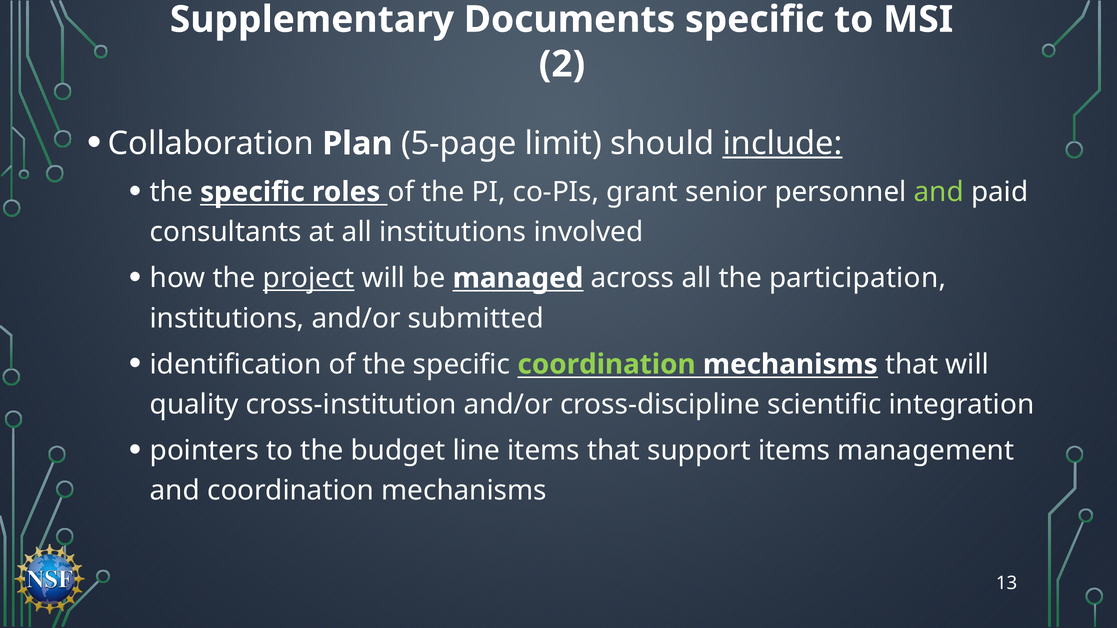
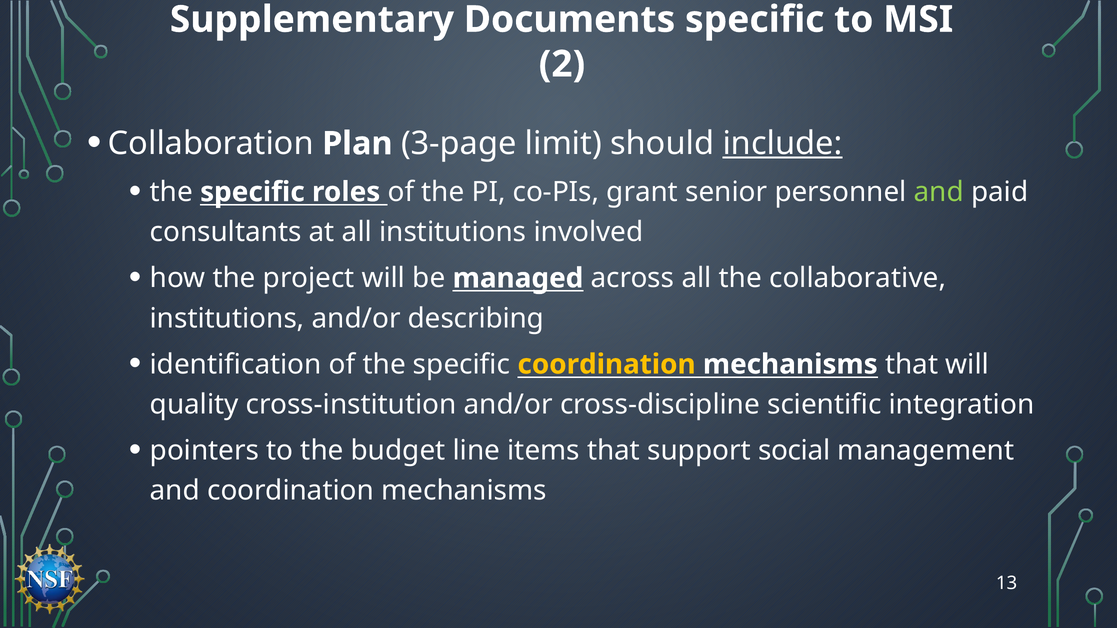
5-page: 5-page -> 3-page (459, 144)
project underline: present -> none (309, 278)
participation: participation -> collaborative (858, 278)
submitted: submitted -> describing (476, 319)
coordination colour: light green -> yellow (607, 365)
support items: items -> social (794, 451)
